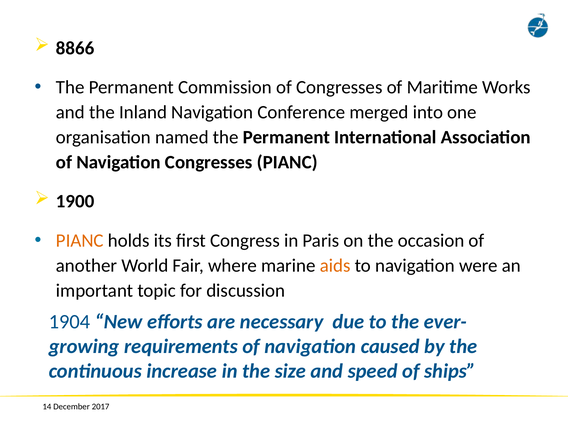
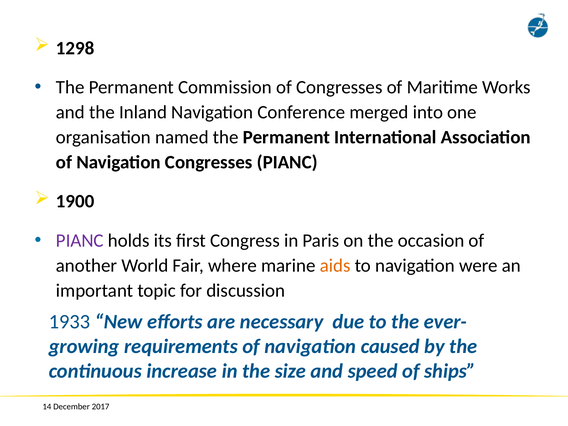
8866: 8866 -> 1298 (75, 48)
PIANC colour: orange -> purple (80, 241)
1904: 1904 -> 1933 (69, 322)
